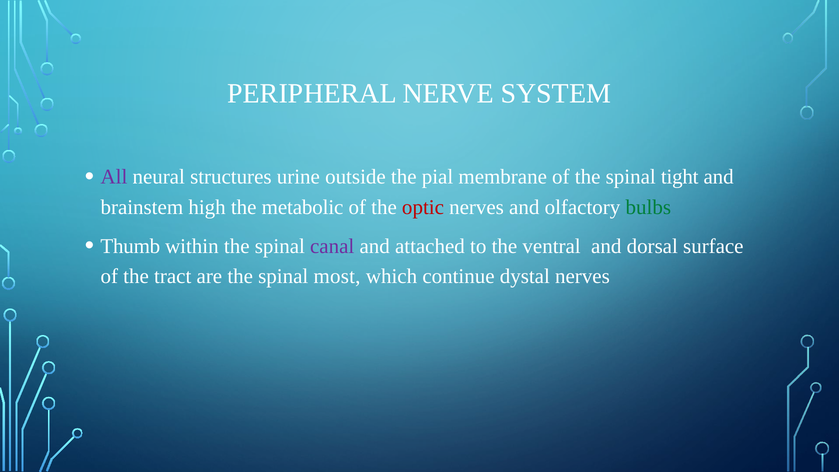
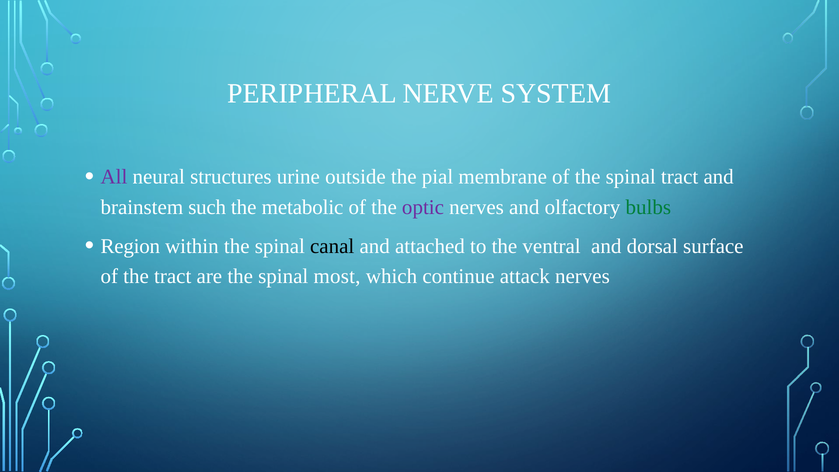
spinal tight: tight -> tract (680, 177)
high: high -> such (207, 207)
optic colour: red -> purple (423, 207)
Thumb: Thumb -> Region (130, 246)
canal colour: purple -> black (332, 246)
dystal: dystal -> attack (525, 276)
